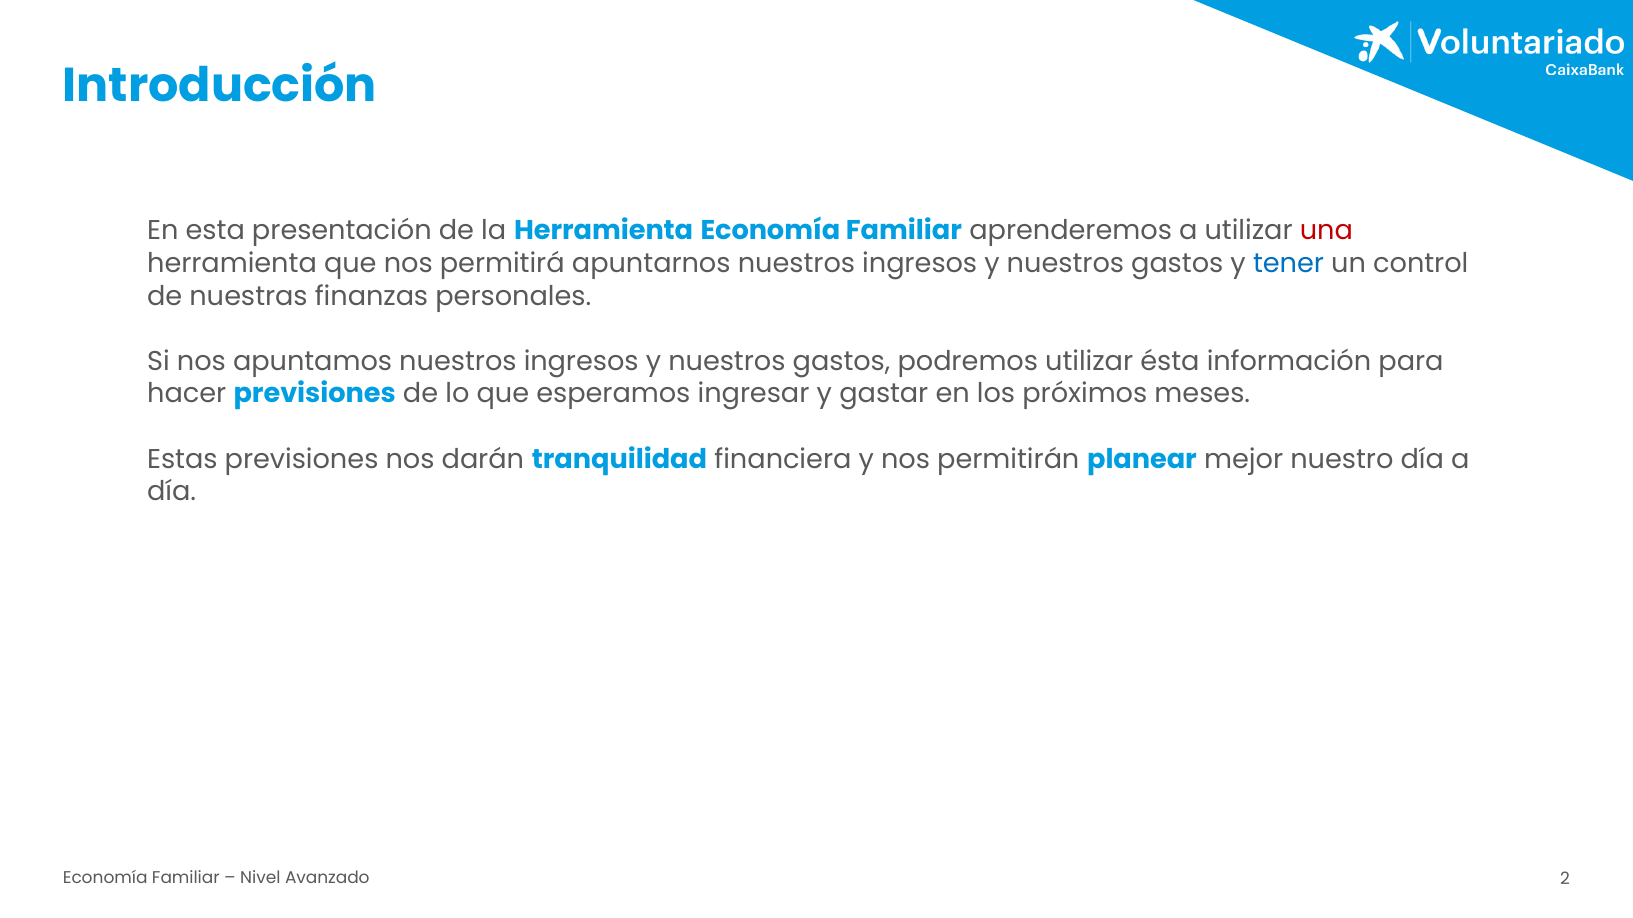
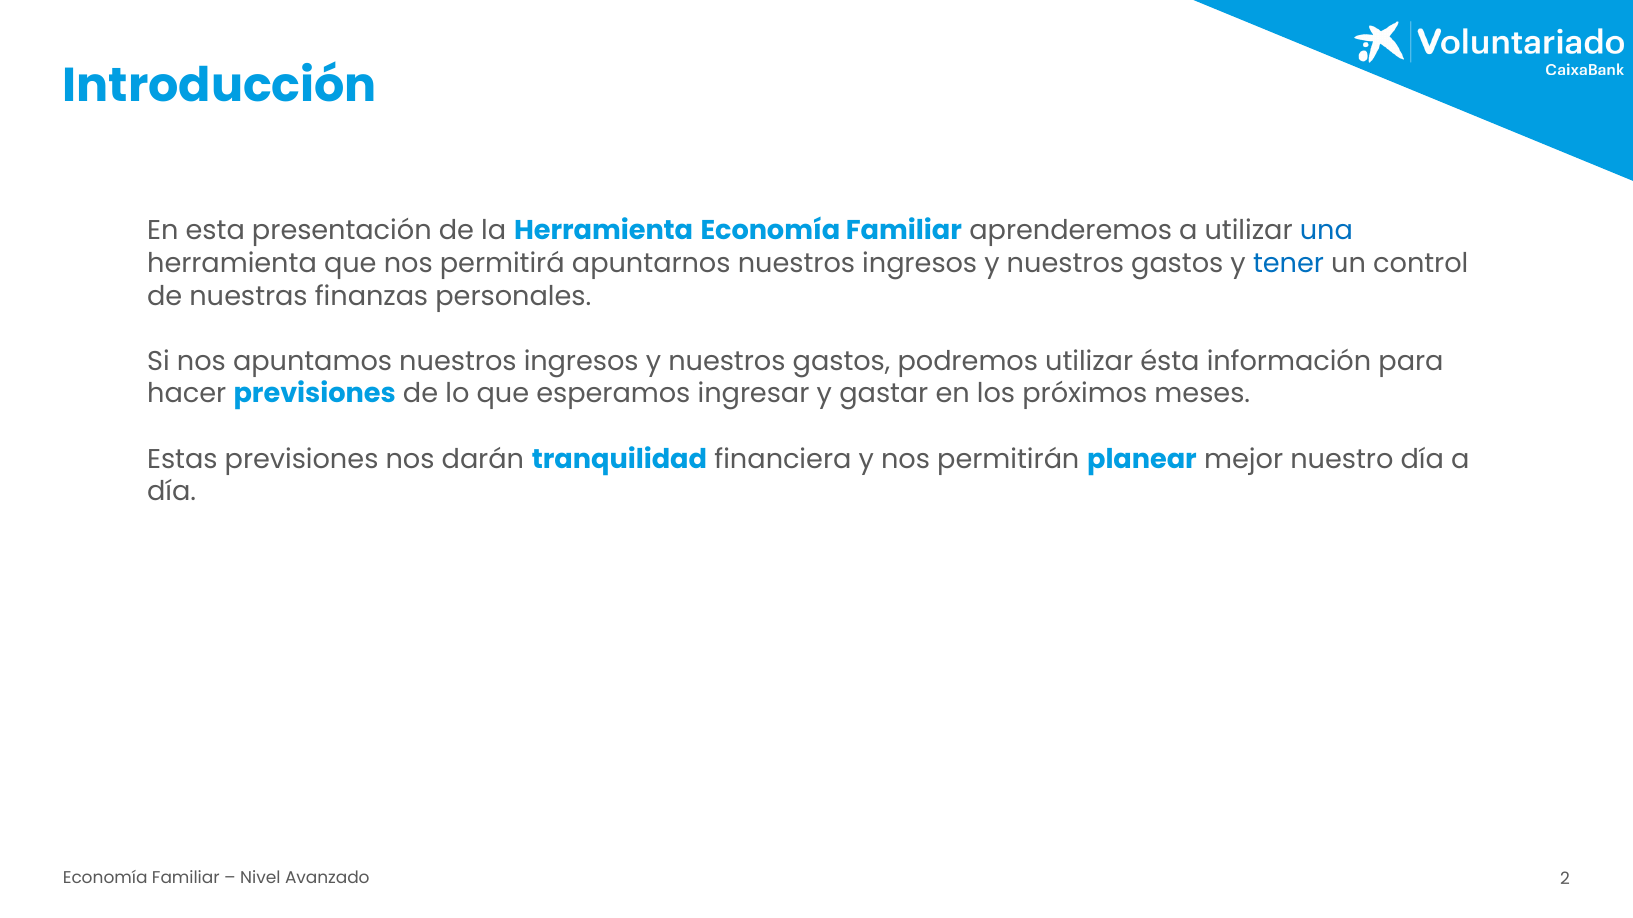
una colour: red -> blue (1326, 231)
